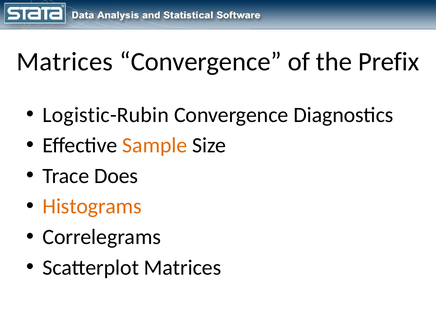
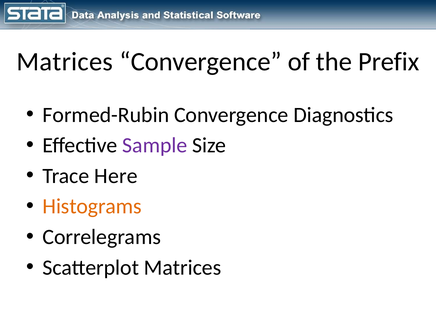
Logistic-Rubin: Logistic-Rubin -> Formed-Rubin (106, 115)
Sample colour: orange -> purple (155, 145)
Does: Does -> Here (116, 176)
